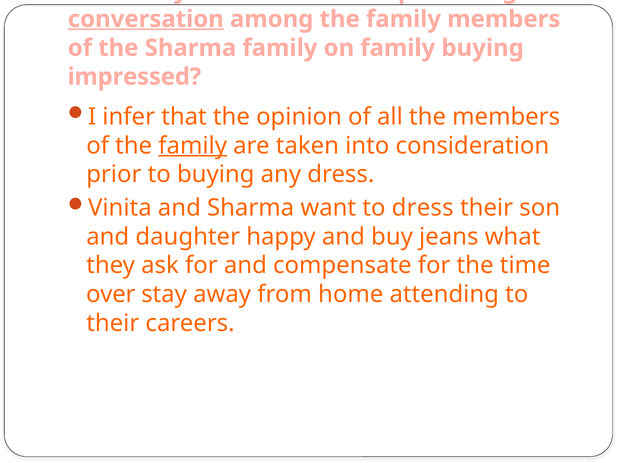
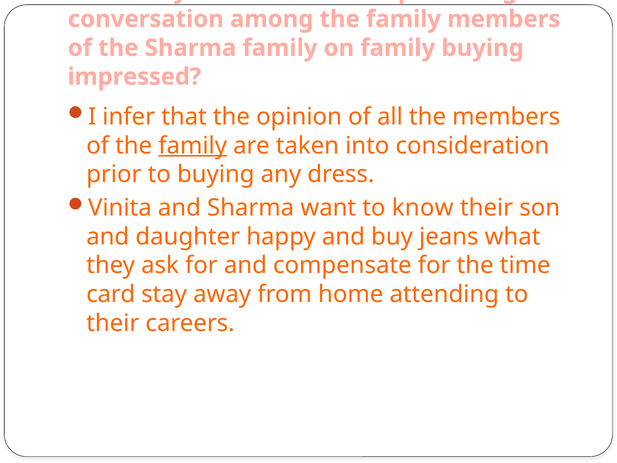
conversation underline: present -> none (146, 19)
to dress: dress -> know (423, 208)
over: over -> card (111, 294)
